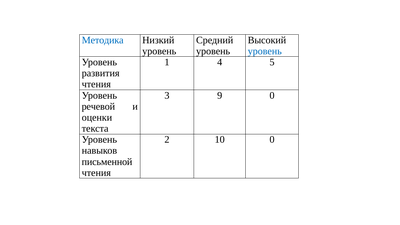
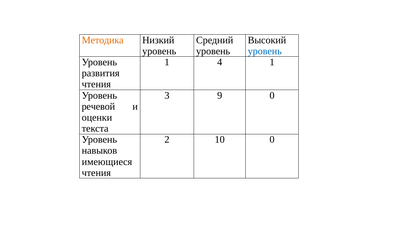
Методика colour: blue -> orange (103, 40)
4 5: 5 -> 1 (272, 62)
письменной: письменной -> имеющиеся (107, 162)
